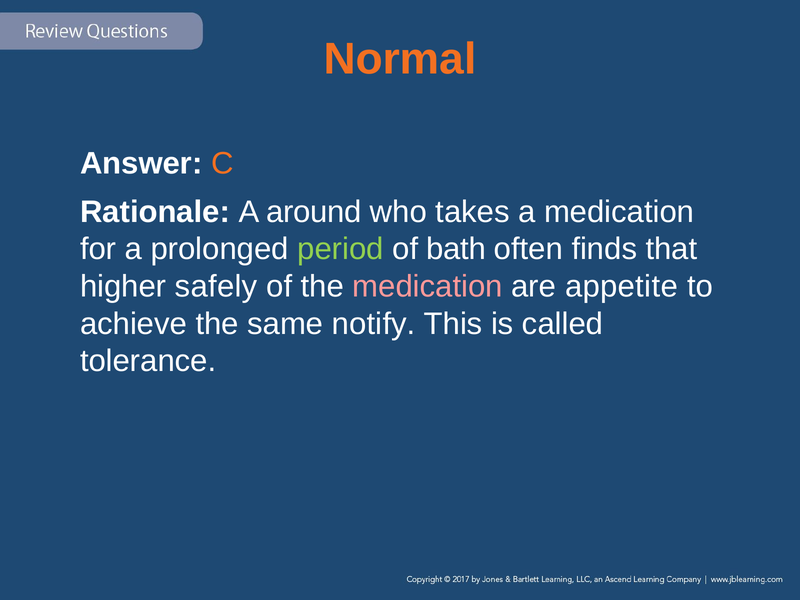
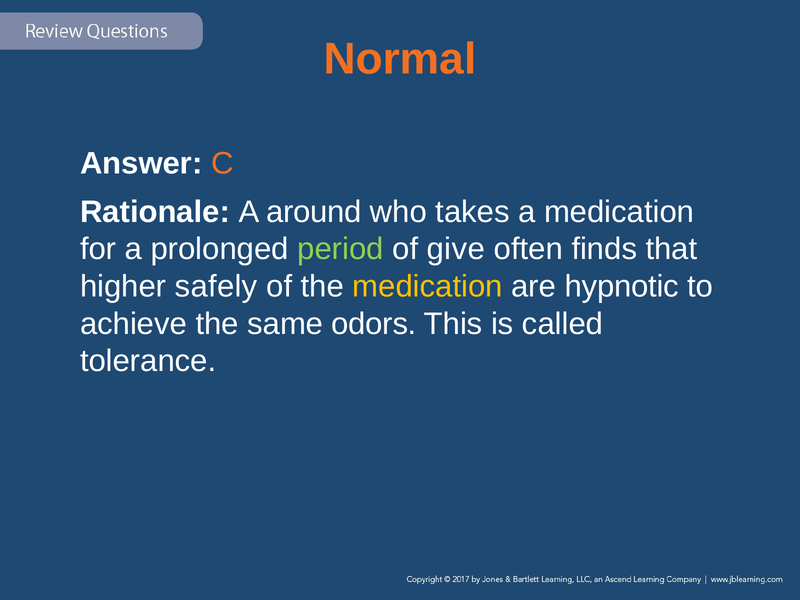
bath: bath -> give (456, 249)
medication colour: pink -> yellow (428, 286)
appetite: appetite -> hypnotic (622, 286)
notify: notify -> odors (374, 324)
